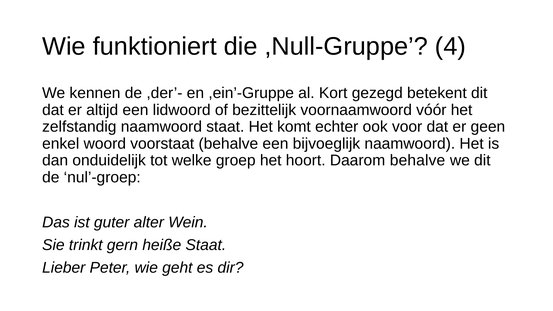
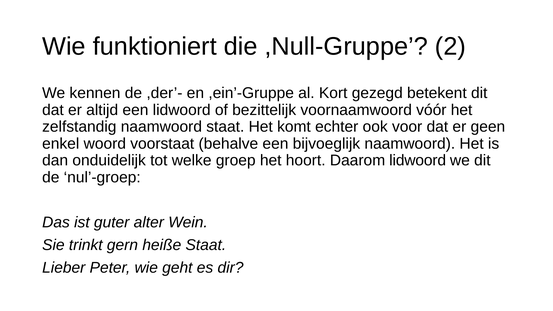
4: 4 -> 2 (450, 46)
Daarom behalve: behalve -> lidwoord (418, 160)
